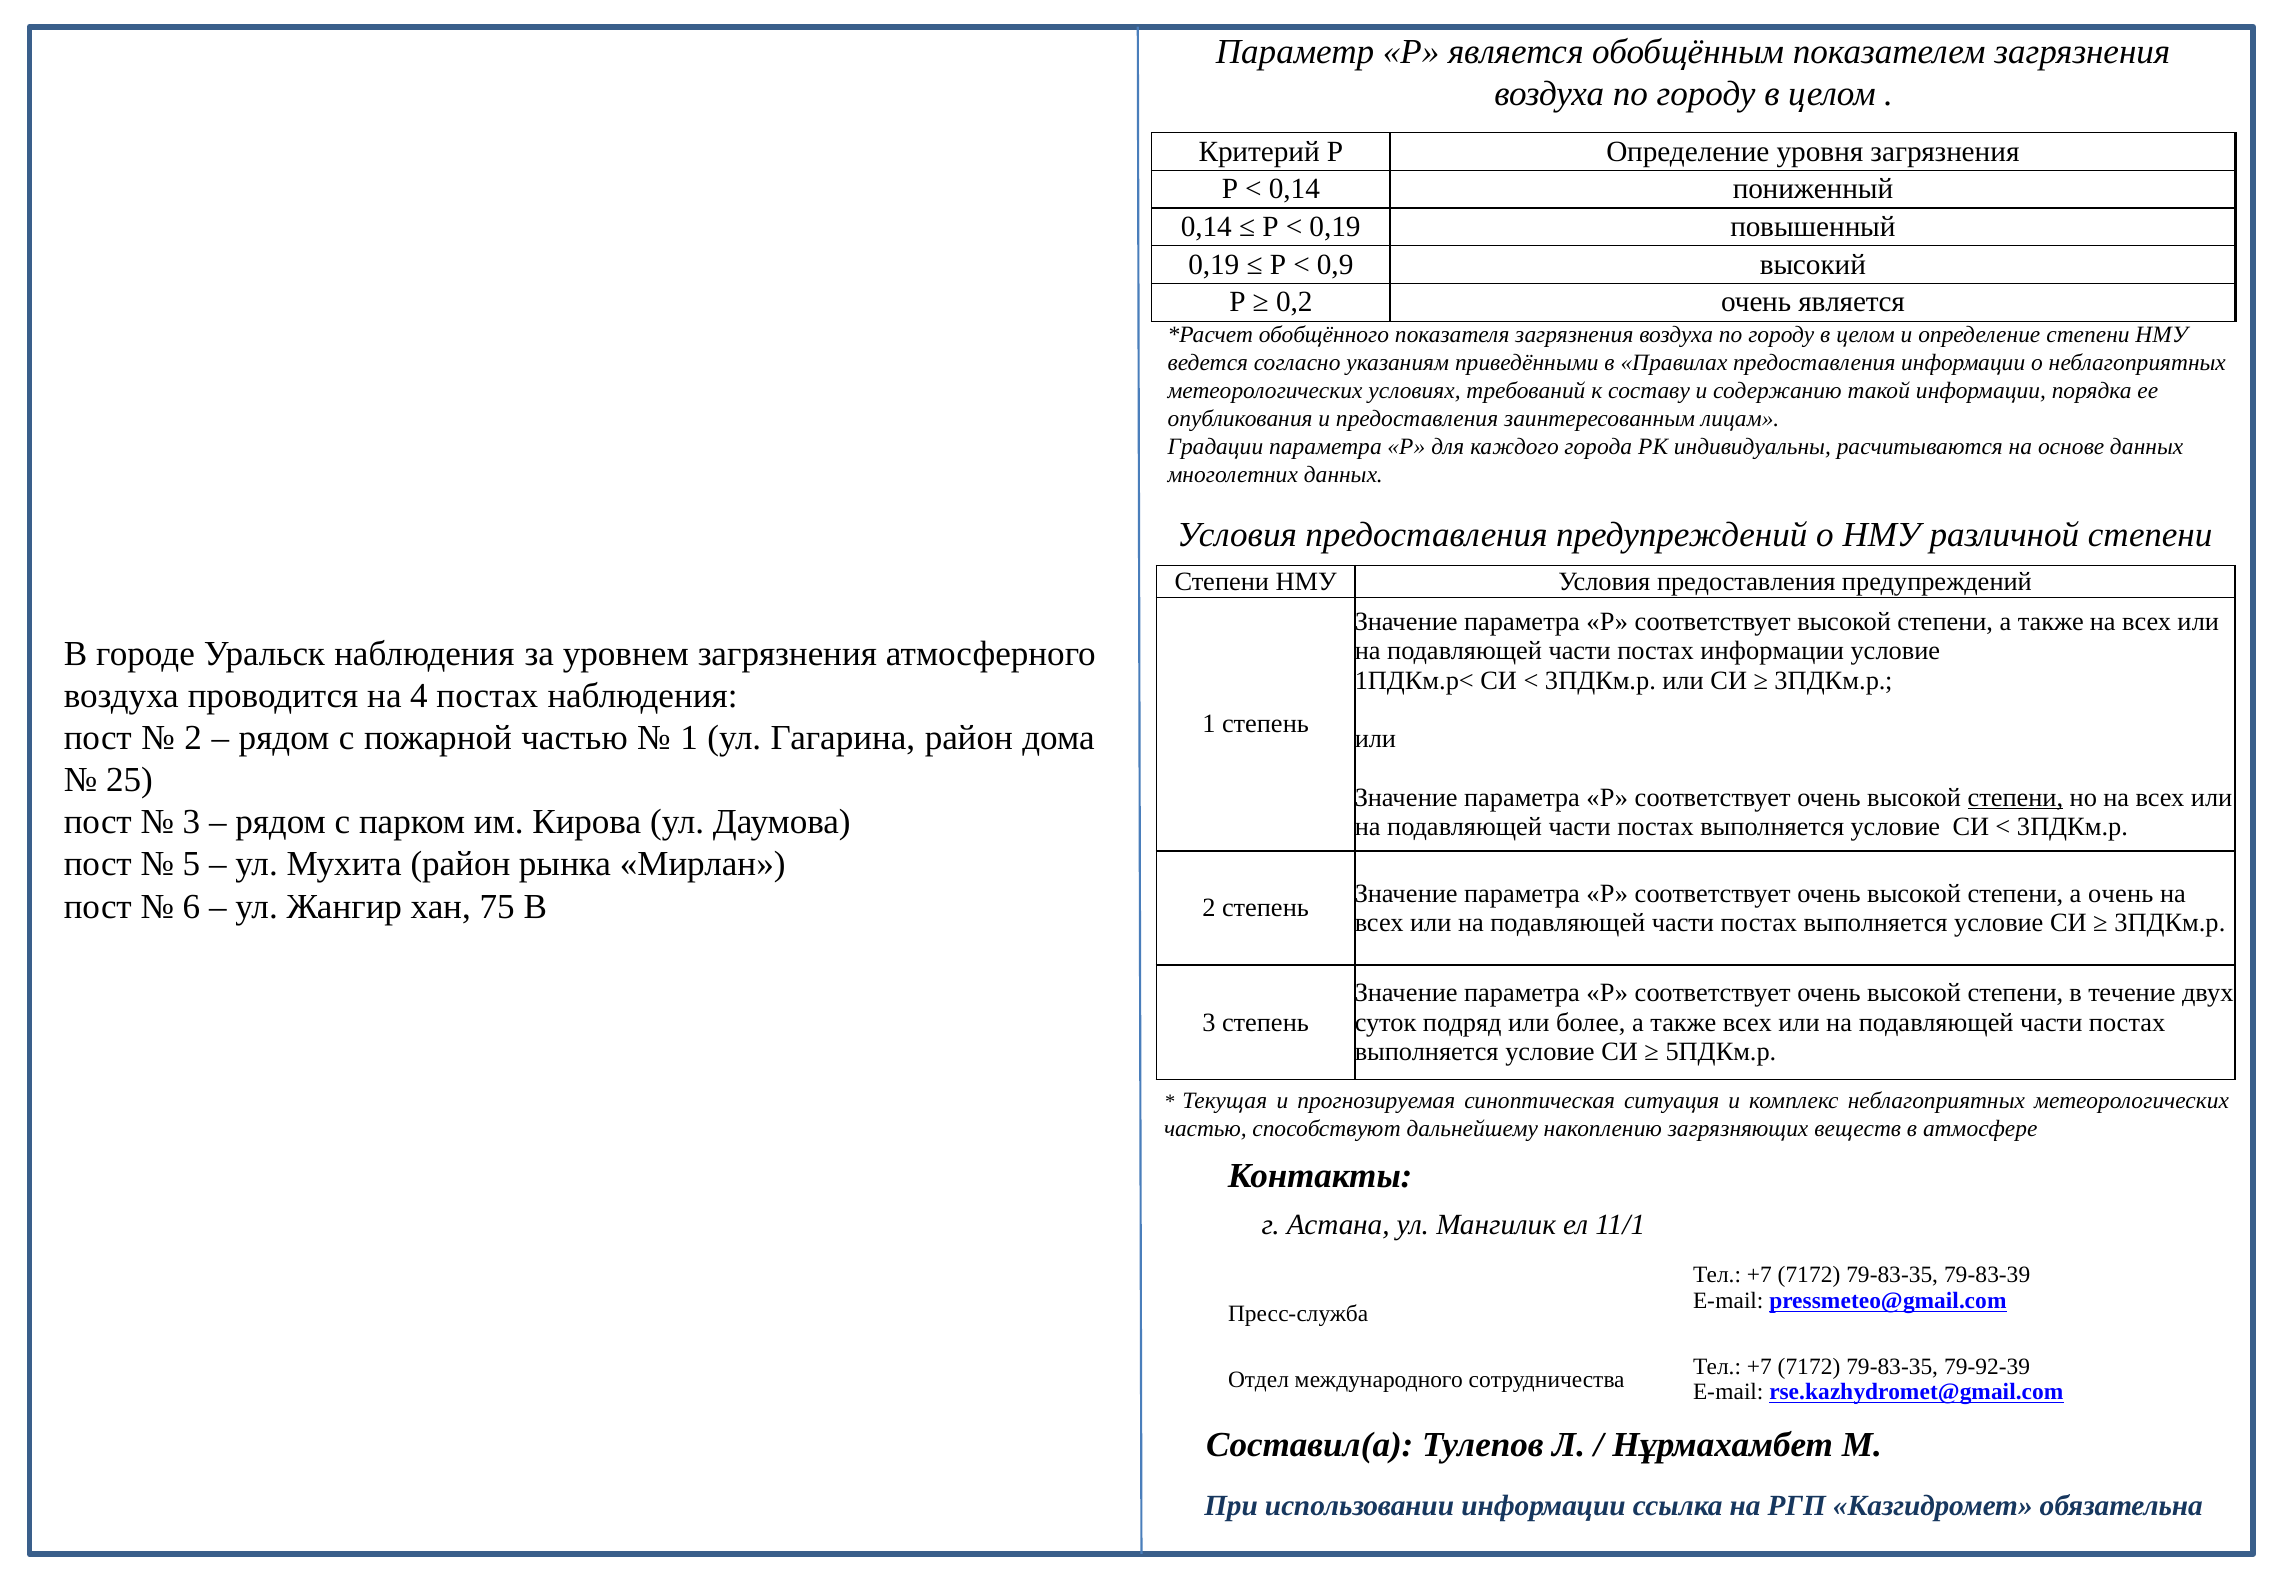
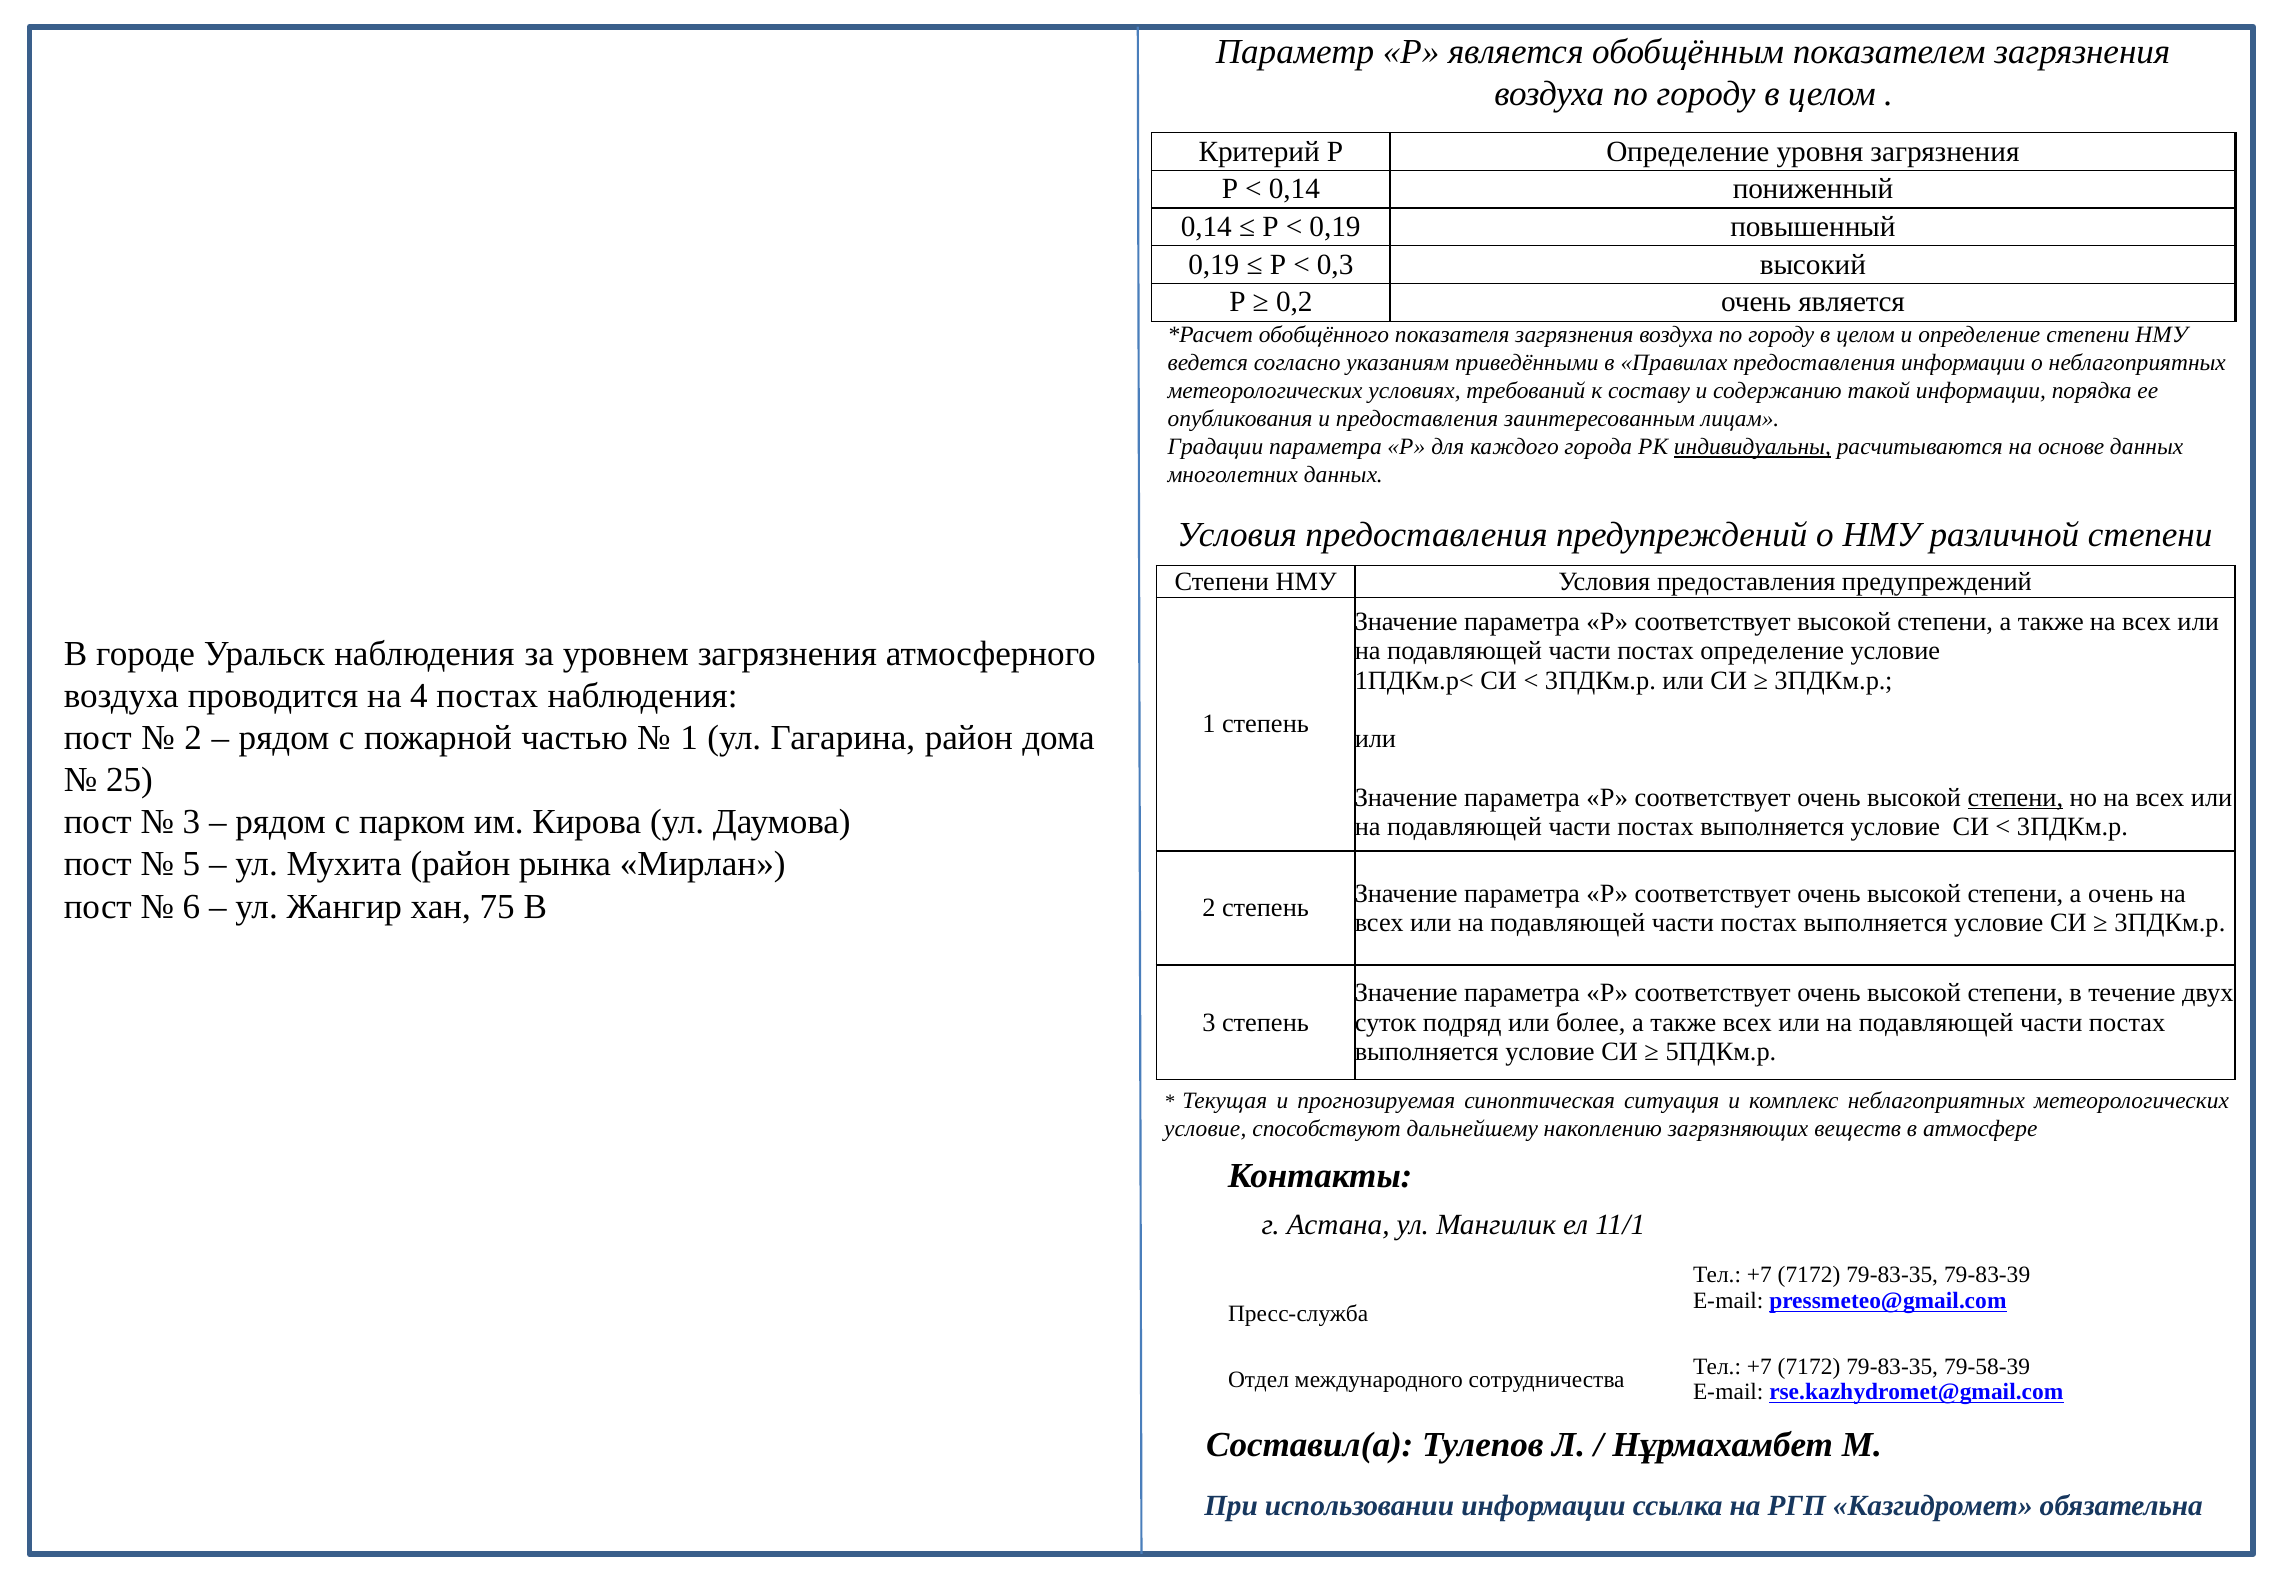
0,9: 0,9 -> 0,3 (1335, 264)
индивидуальны underline: none -> present (1752, 447)
постах информации: информации -> определение (1772, 651)
частью: частью -> условие (1205, 1129)
79-92-39: 79-92-39 -> 79-58-39 (1987, 1366)
